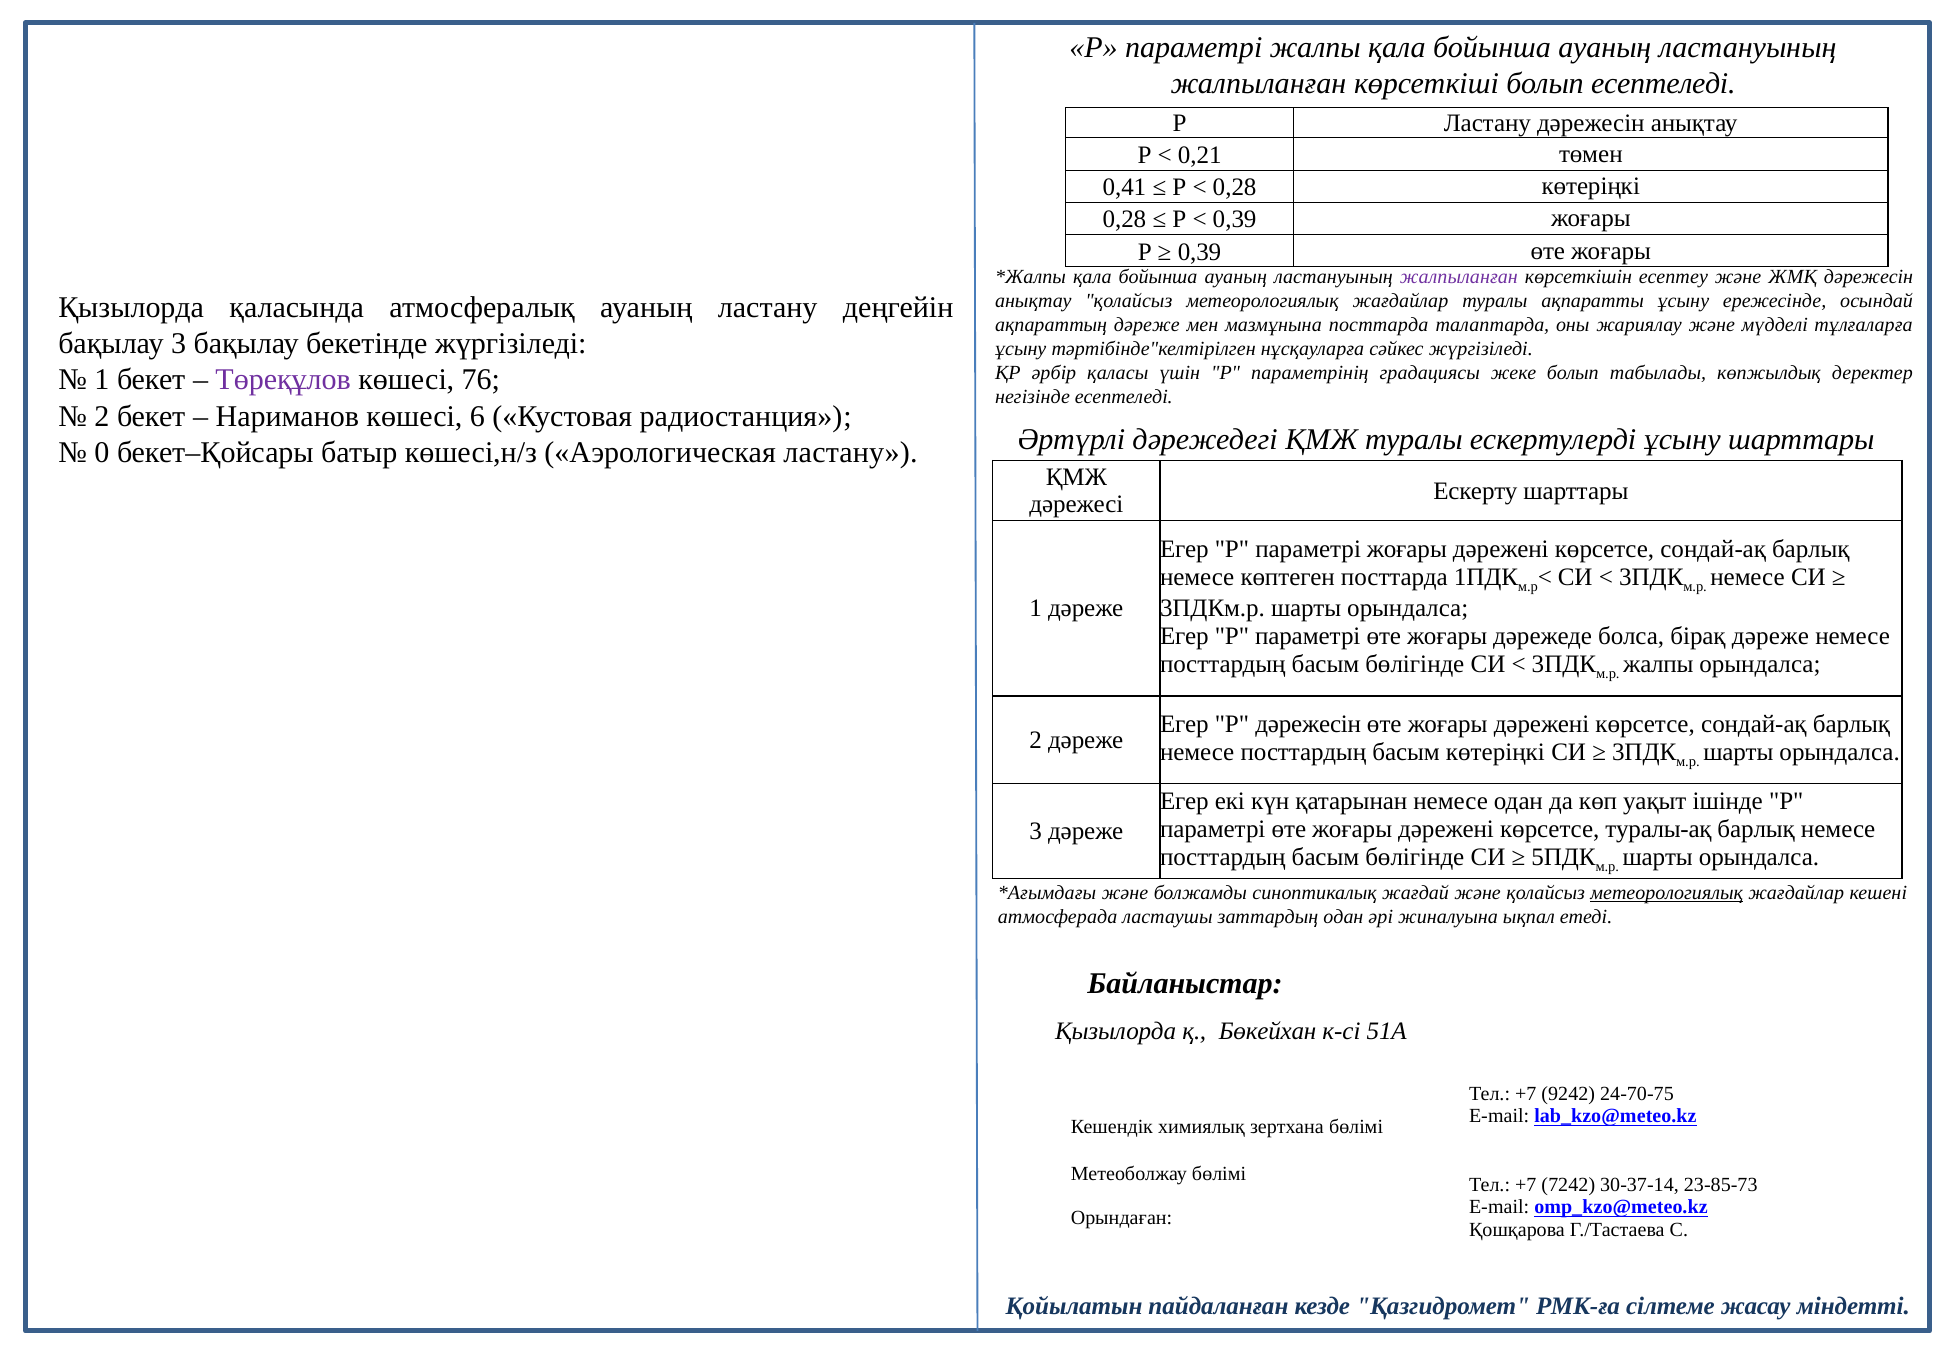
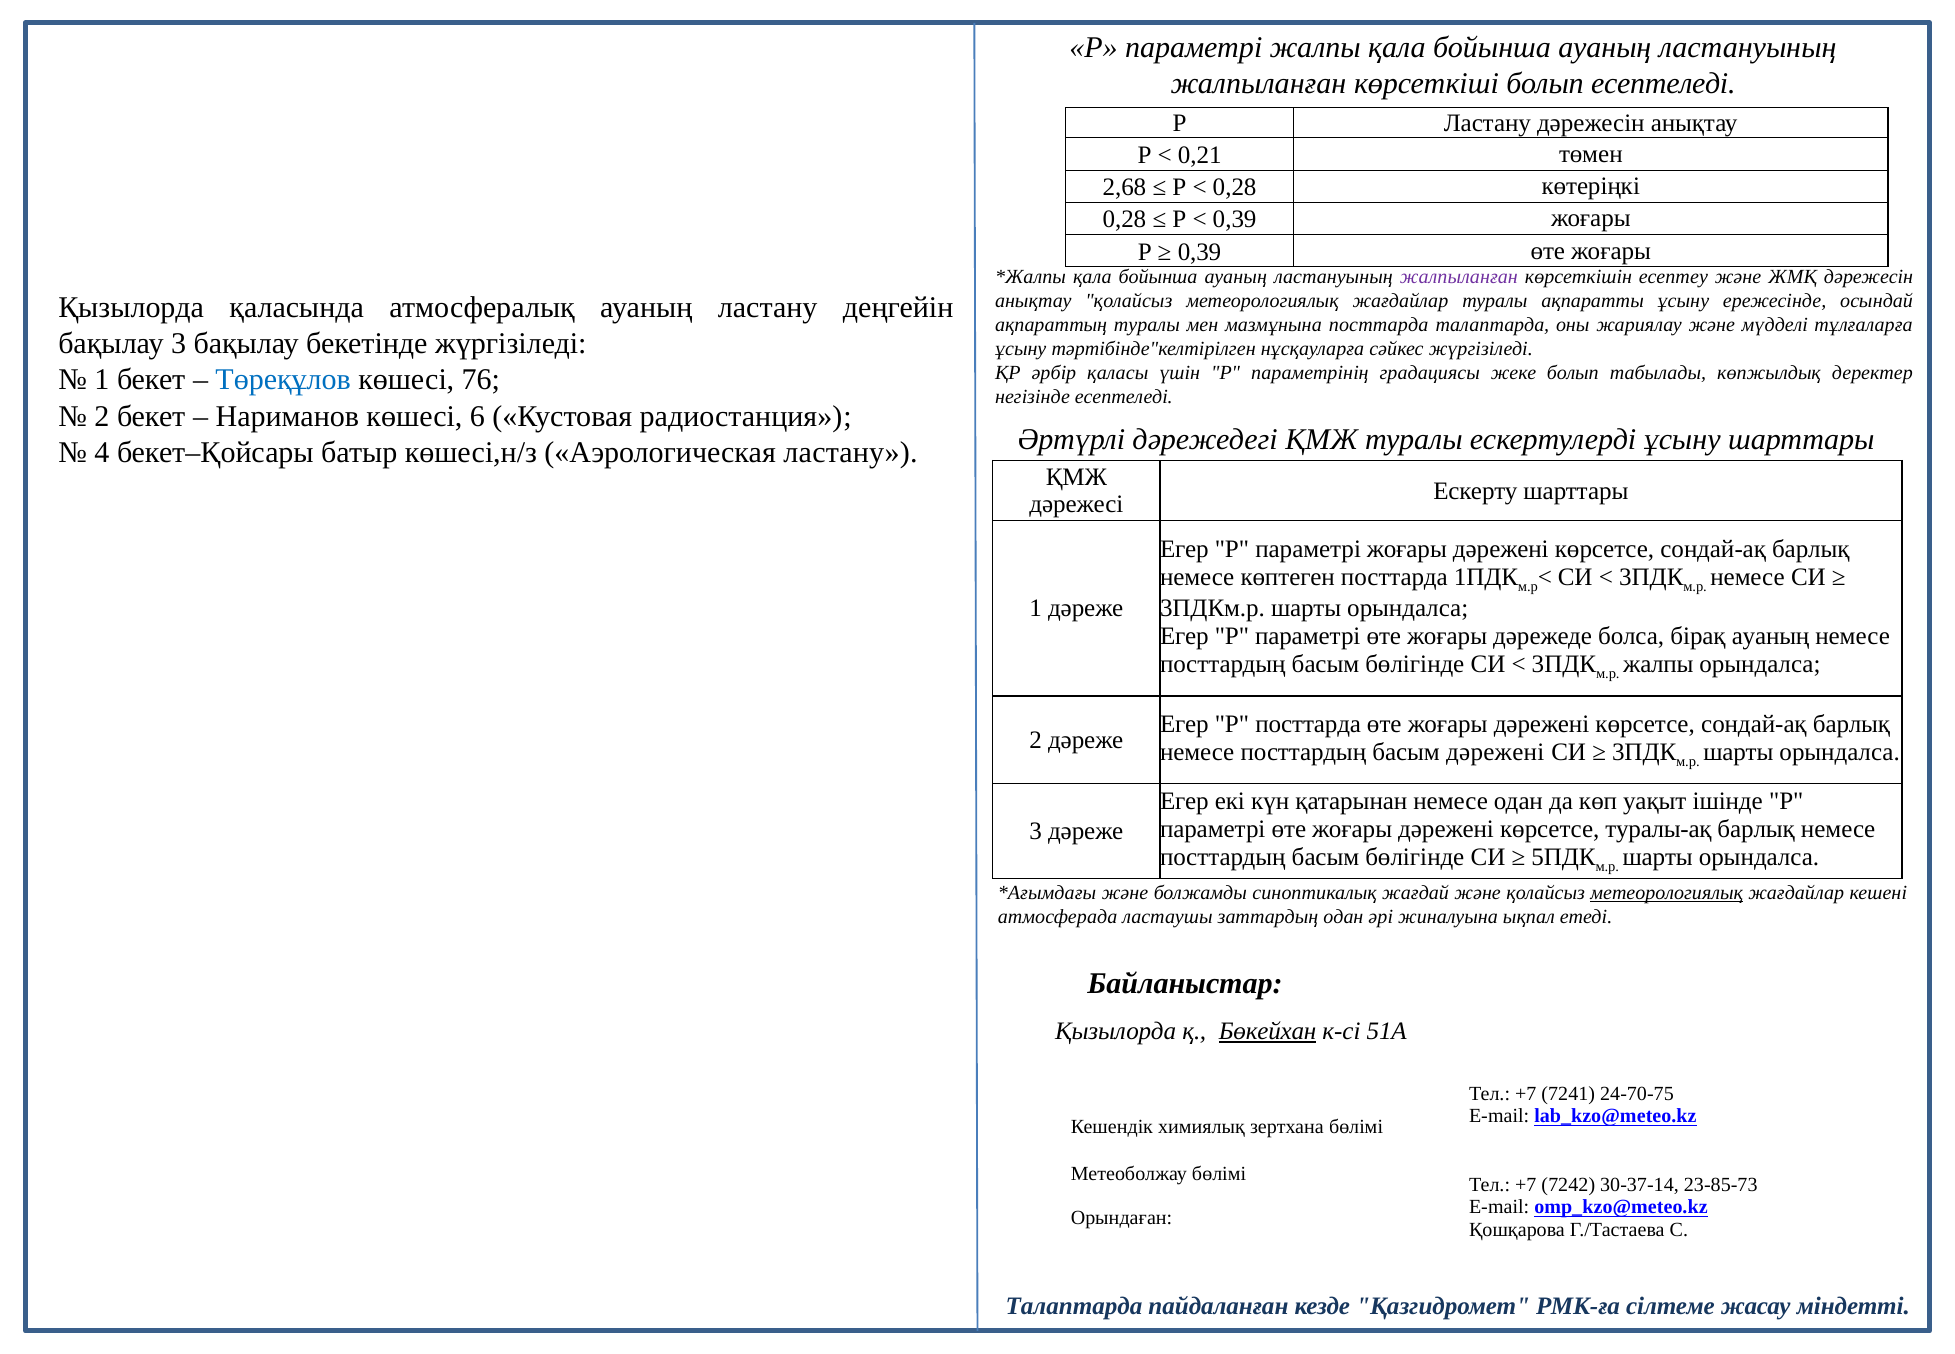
0,41: 0,41 -> 2,68 (1124, 187)
ақпараттың дәреже: дәреже -> туралы (1147, 325)
Төреқұлов colour: purple -> blue (283, 380)
0: 0 -> 4 (102, 452)
бірақ дәреже: дәреже -> ауаның (1771, 636)
Р дәрежесін: дәрежесін -> посттарда (1308, 724)
басым көтеріңкі: көтеріңкі -> дәрежені (1495, 752)
Бөкейхан underline: none -> present (1268, 1031)
9242: 9242 -> 7241 (1568, 1093)
Қойылатын: Қойылатын -> Талаптарда (1074, 1306)
